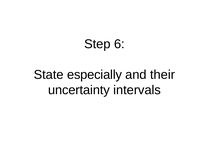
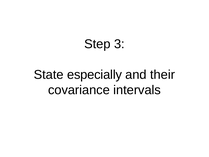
6: 6 -> 3 (119, 44)
uncertainty: uncertainty -> covariance (79, 90)
